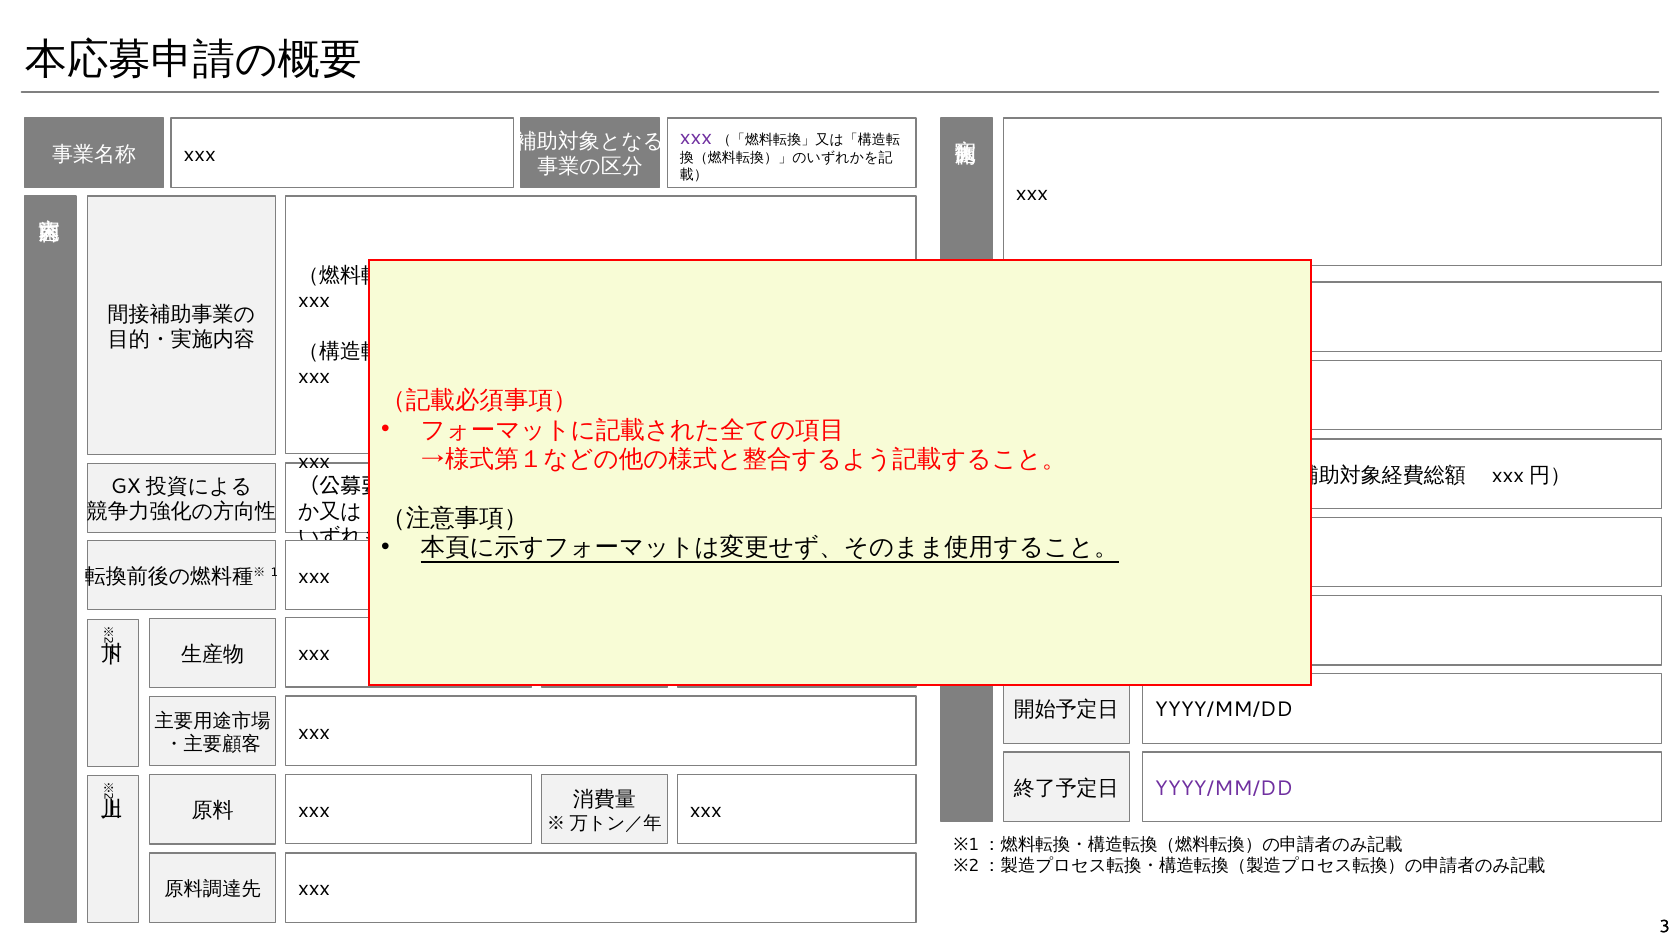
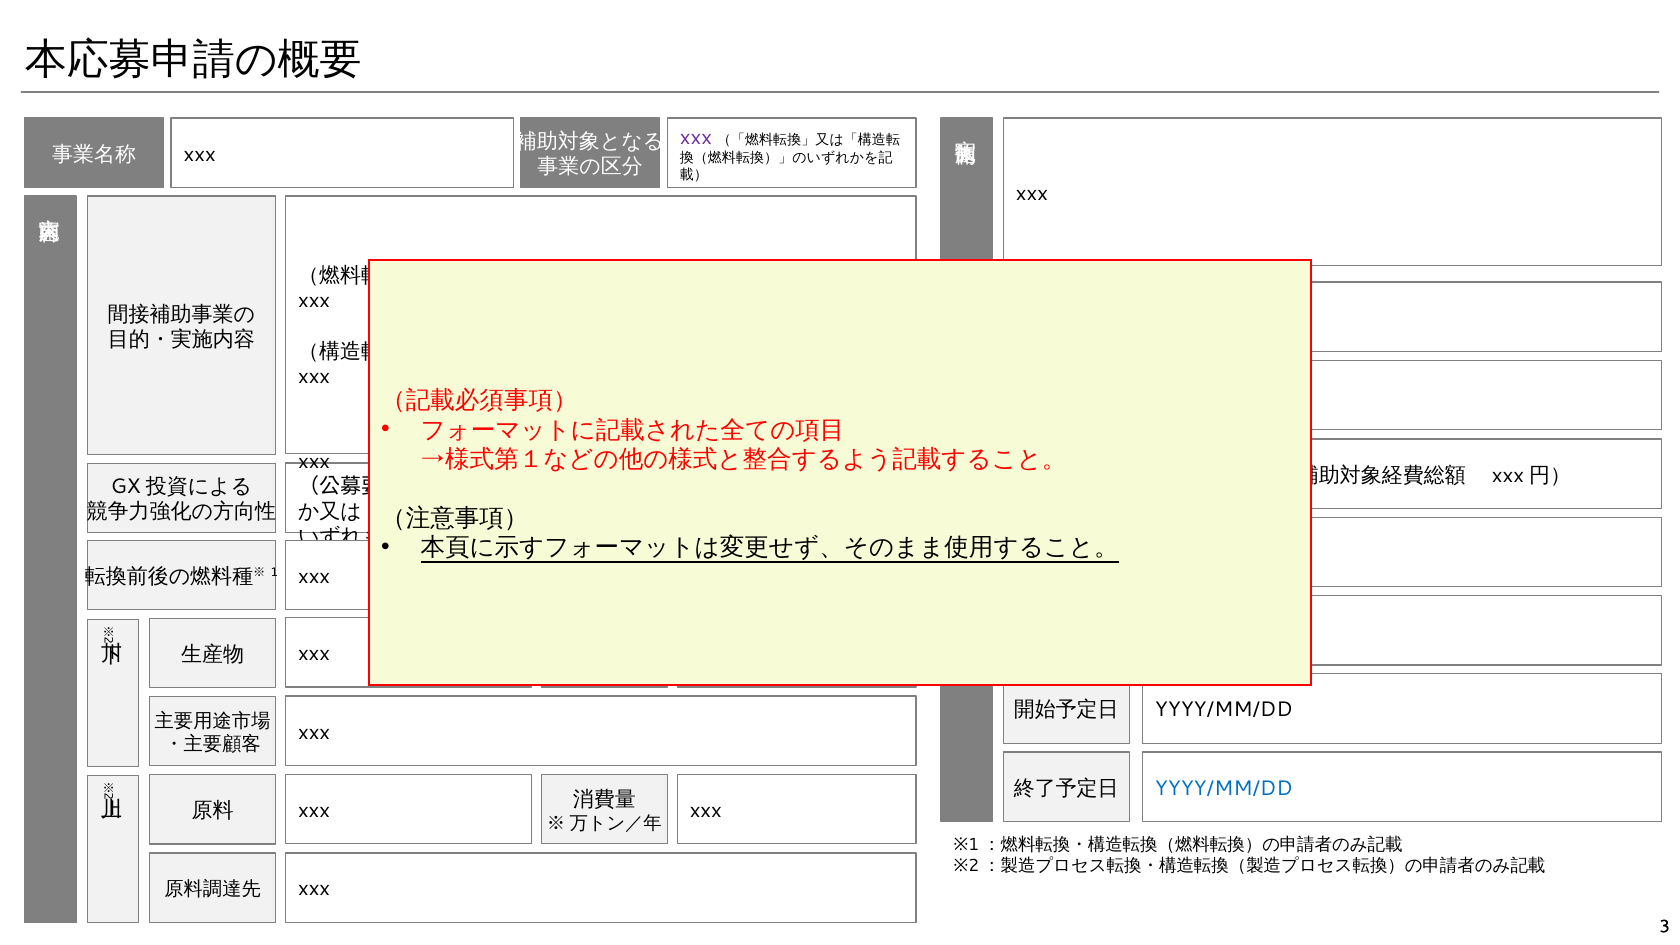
YYYY/MM/DD colour: purple -> blue (1224, 788)
